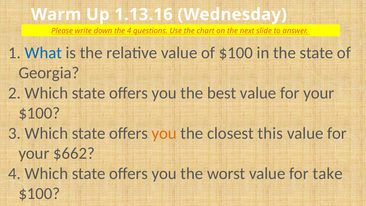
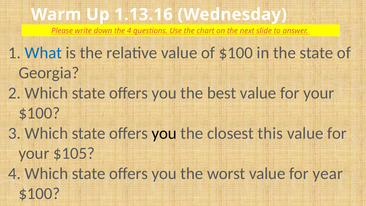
you colour: orange -> black (164, 133)
$662: $662 -> $105 (74, 153)
take: take -> year (328, 173)
